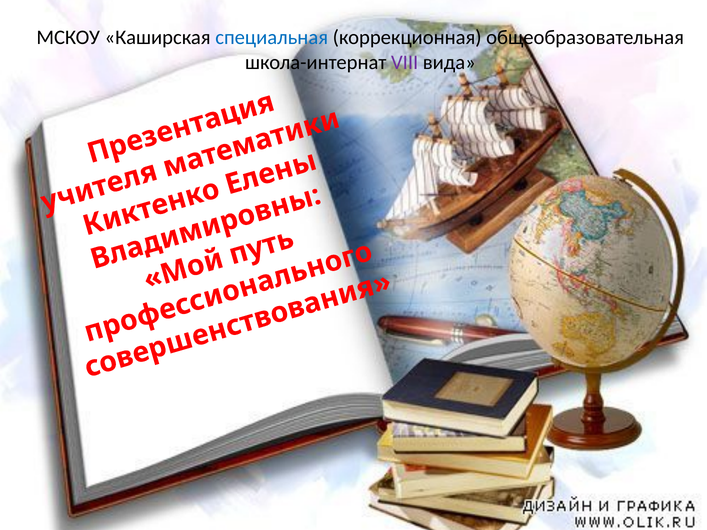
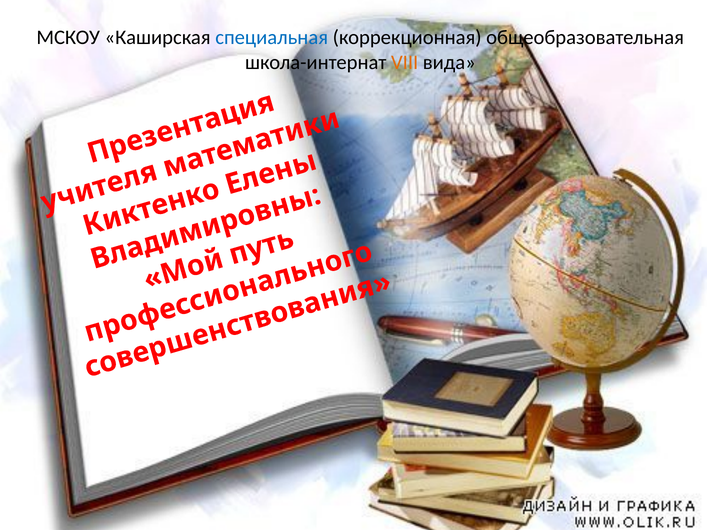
VIII colour: purple -> orange (405, 62)
